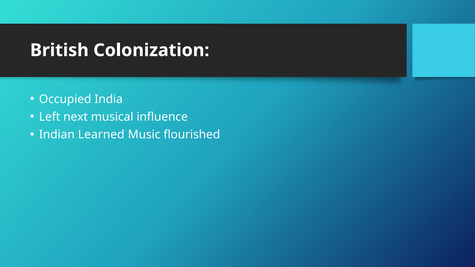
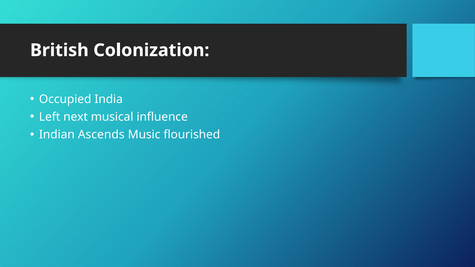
Learned: Learned -> Ascends (101, 135)
